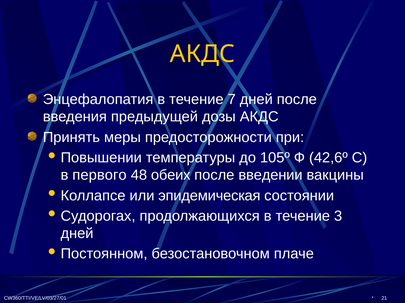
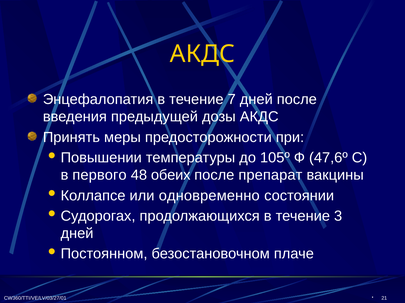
42,6º: 42,6º -> 47,6º (328, 158)
введении: введении -> препарат (270, 176)
эпидемическая: эпидемическая -> одновременно (209, 196)
